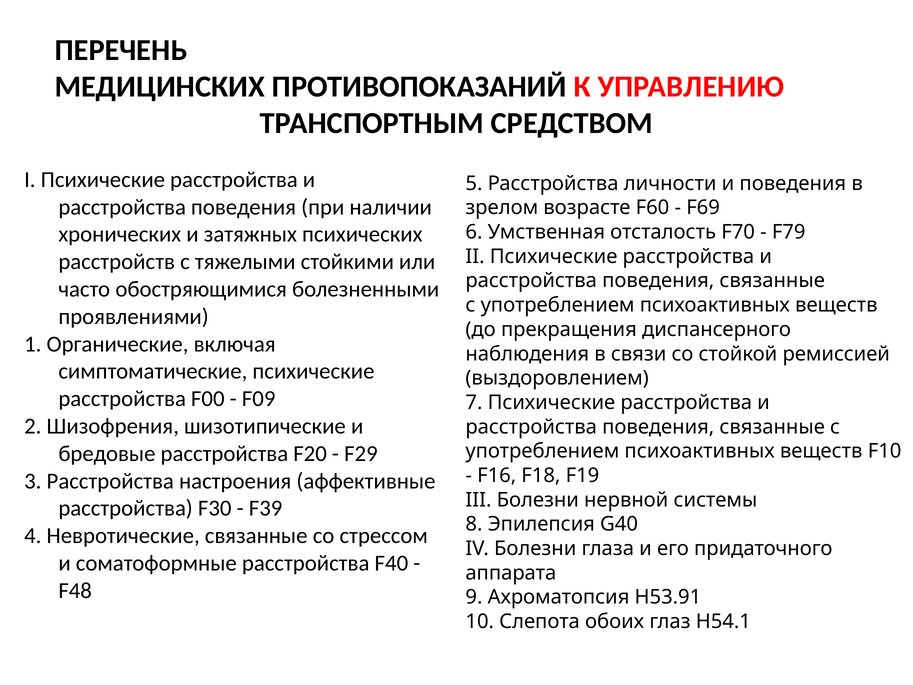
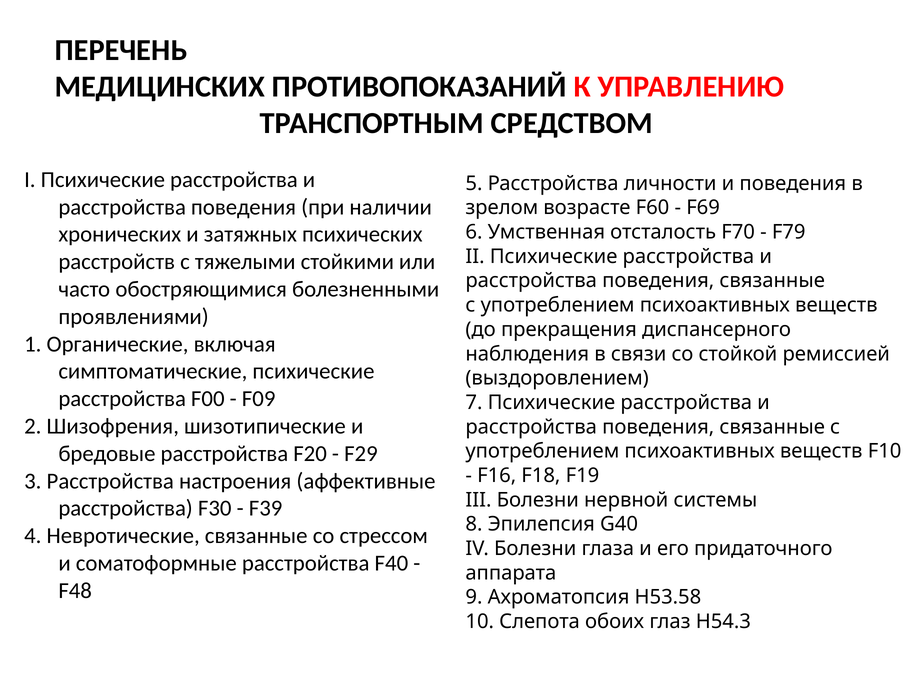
H53.91: H53.91 -> H53.58 (668, 597)
H54.1: H54.1 -> H54.3 (723, 621)
